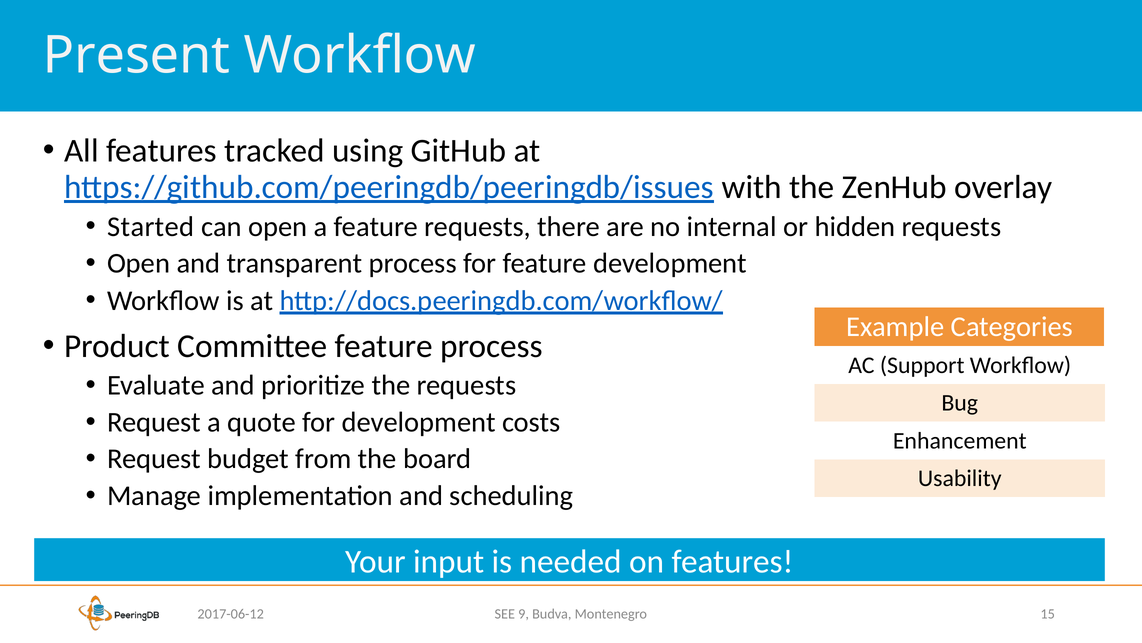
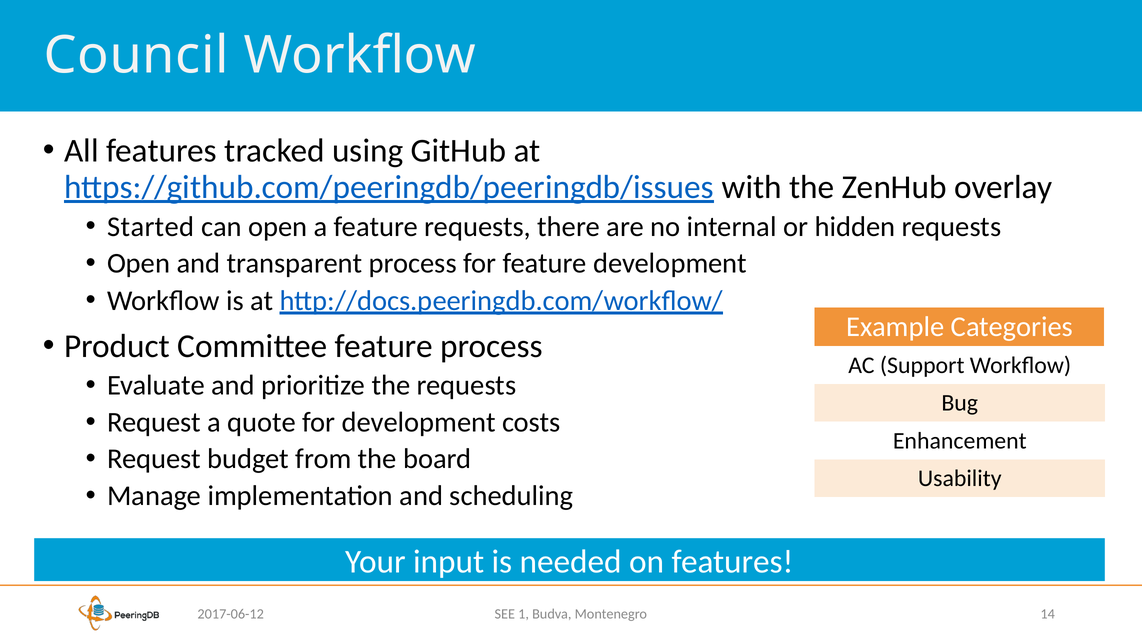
Present: Present -> Council (136, 55)
9: 9 -> 1 (524, 613)
15: 15 -> 14 (1048, 613)
